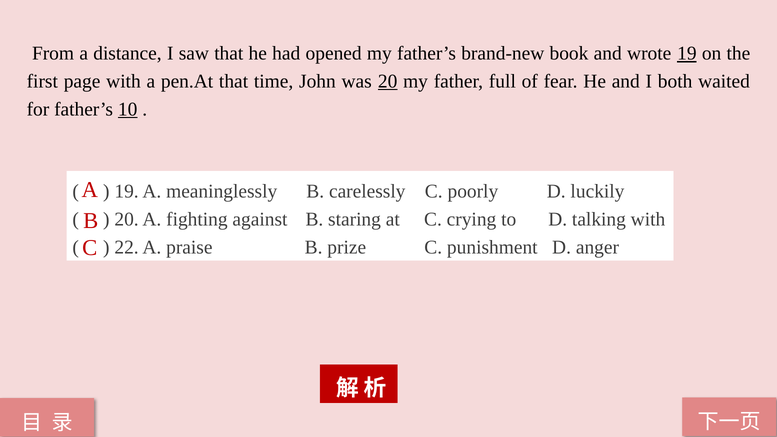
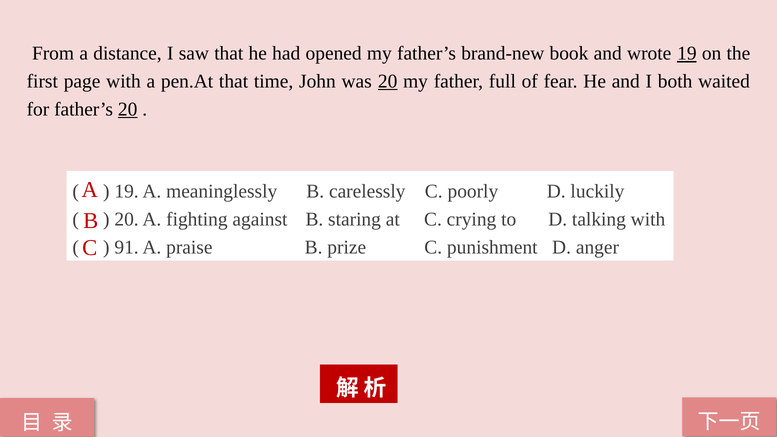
father’s 10: 10 -> 20 (128, 109)
22: 22 -> 91 (127, 247)
